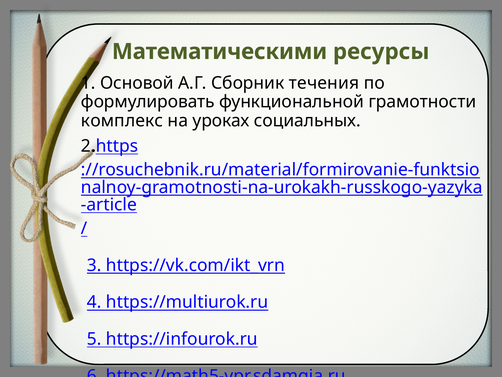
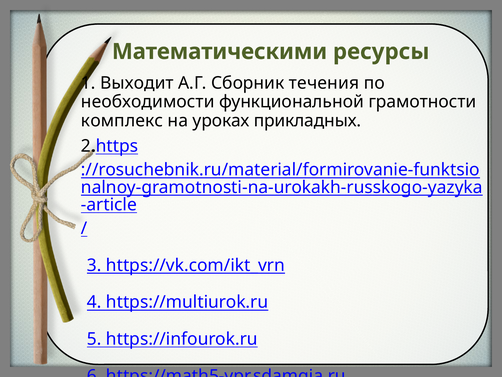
Основой: Основой -> Выходит (137, 83)
формулировать: формулировать -> необходимости (148, 102)
социальных: социальных -> прикладных (307, 121)
